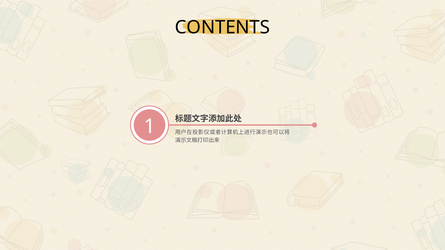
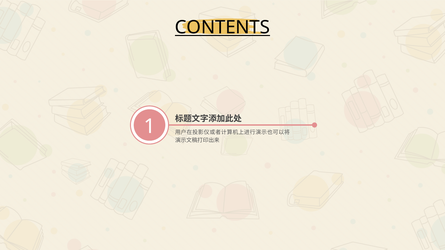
CONTENTS underline: none -> present (223, 28)
